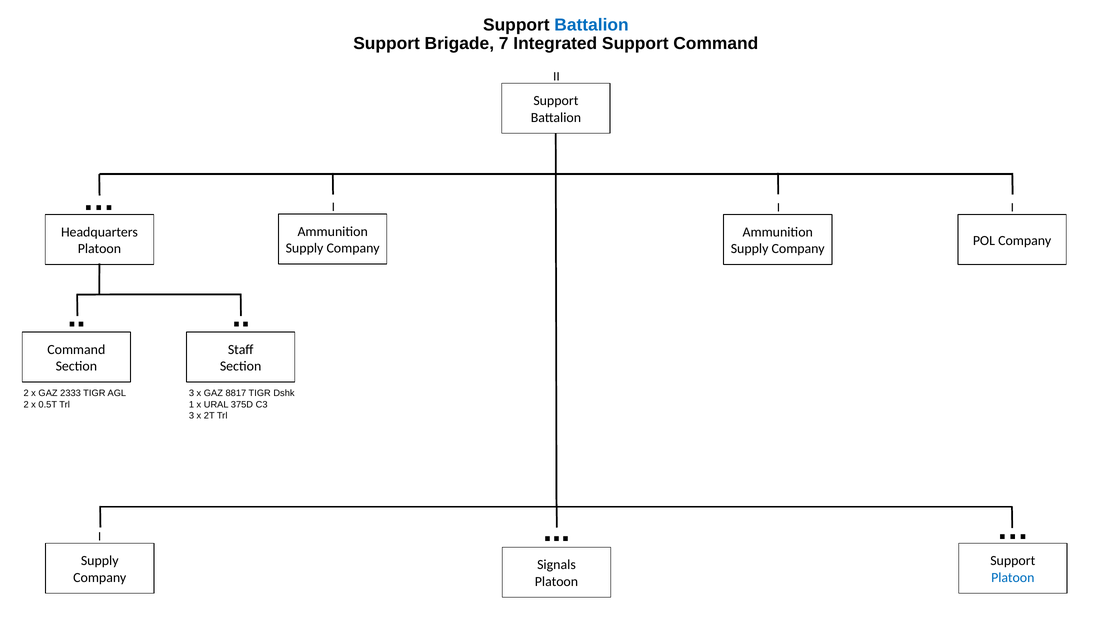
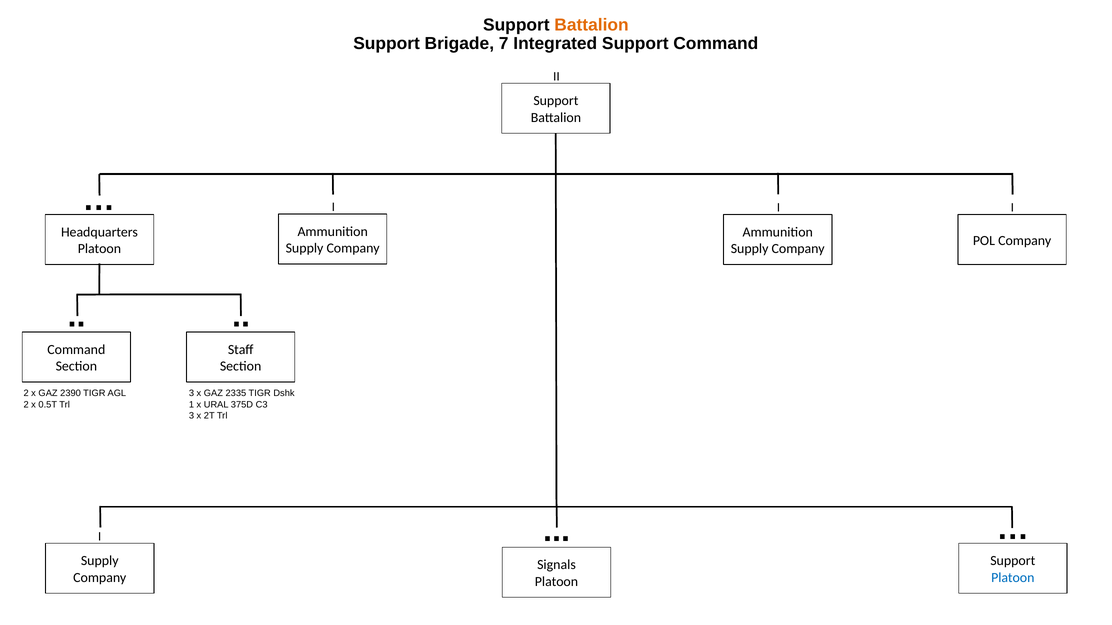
Battalion colour: blue -> orange (592, 25)
2333: 2333 -> 2390 (71, 394)
8817: 8817 -> 2335 (236, 394)
